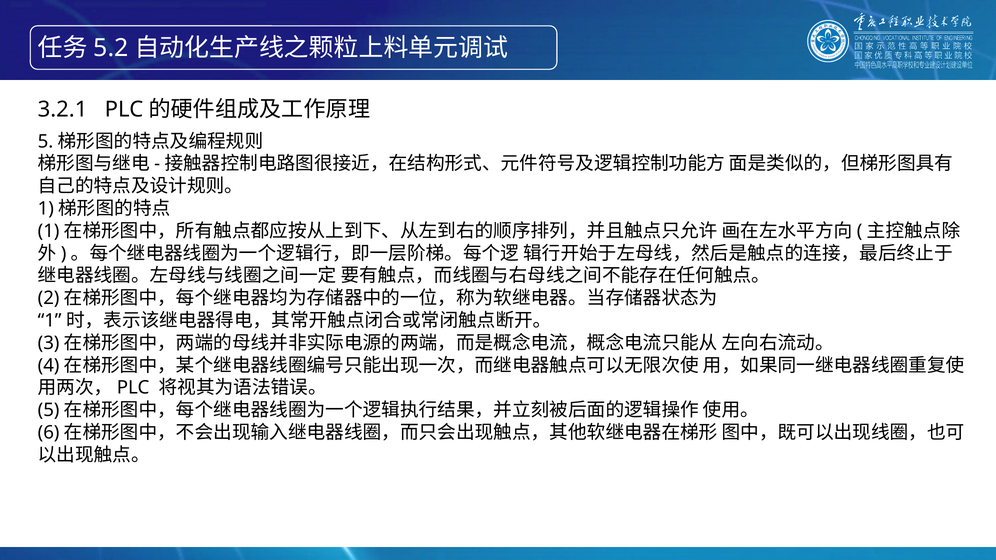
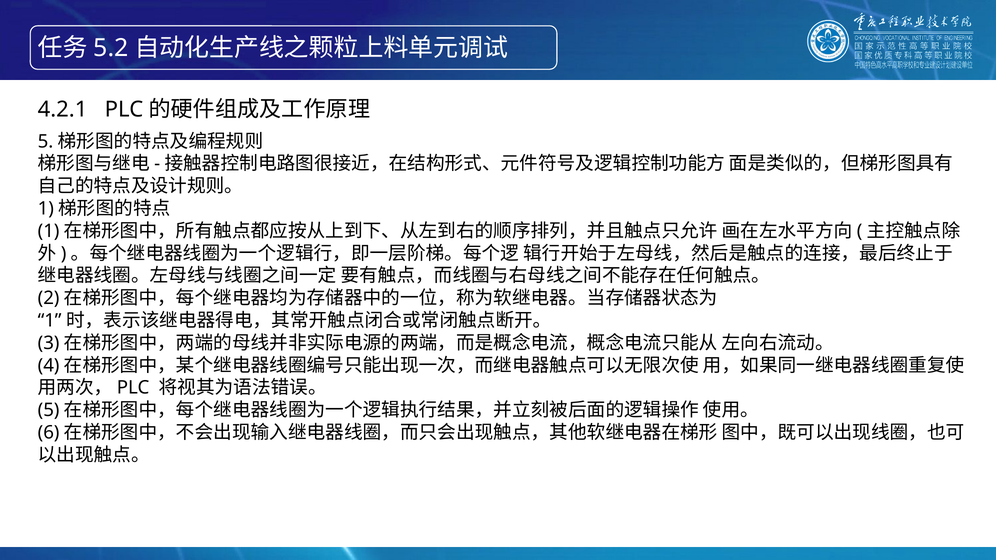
3.2.1: 3.2.1 -> 4.2.1 (63, 109)
